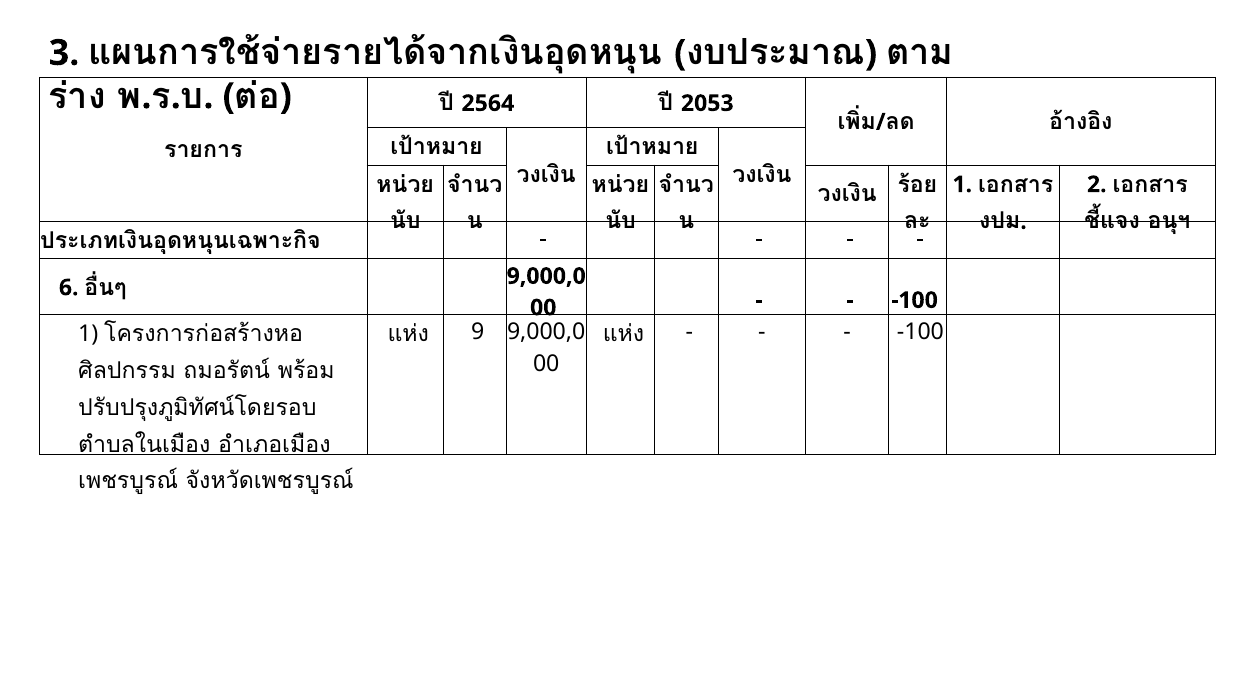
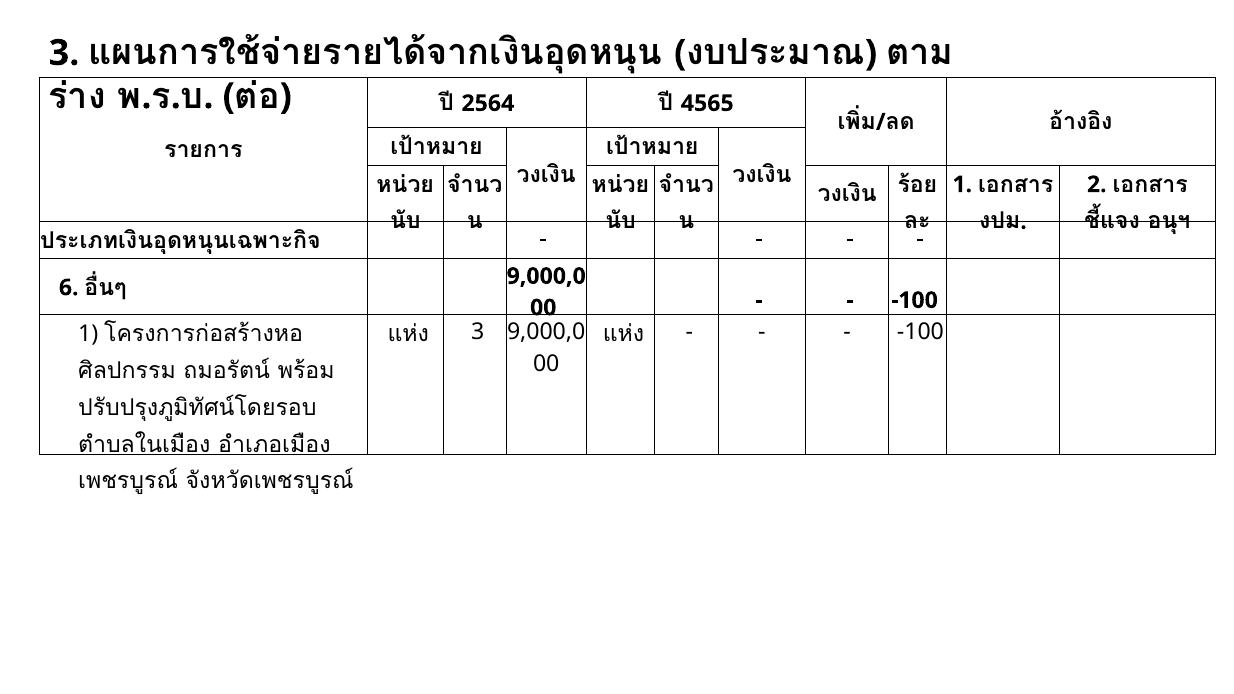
2053: 2053 -> 4565 (707, 103)
9: 9 -> 3 (478, 332)
